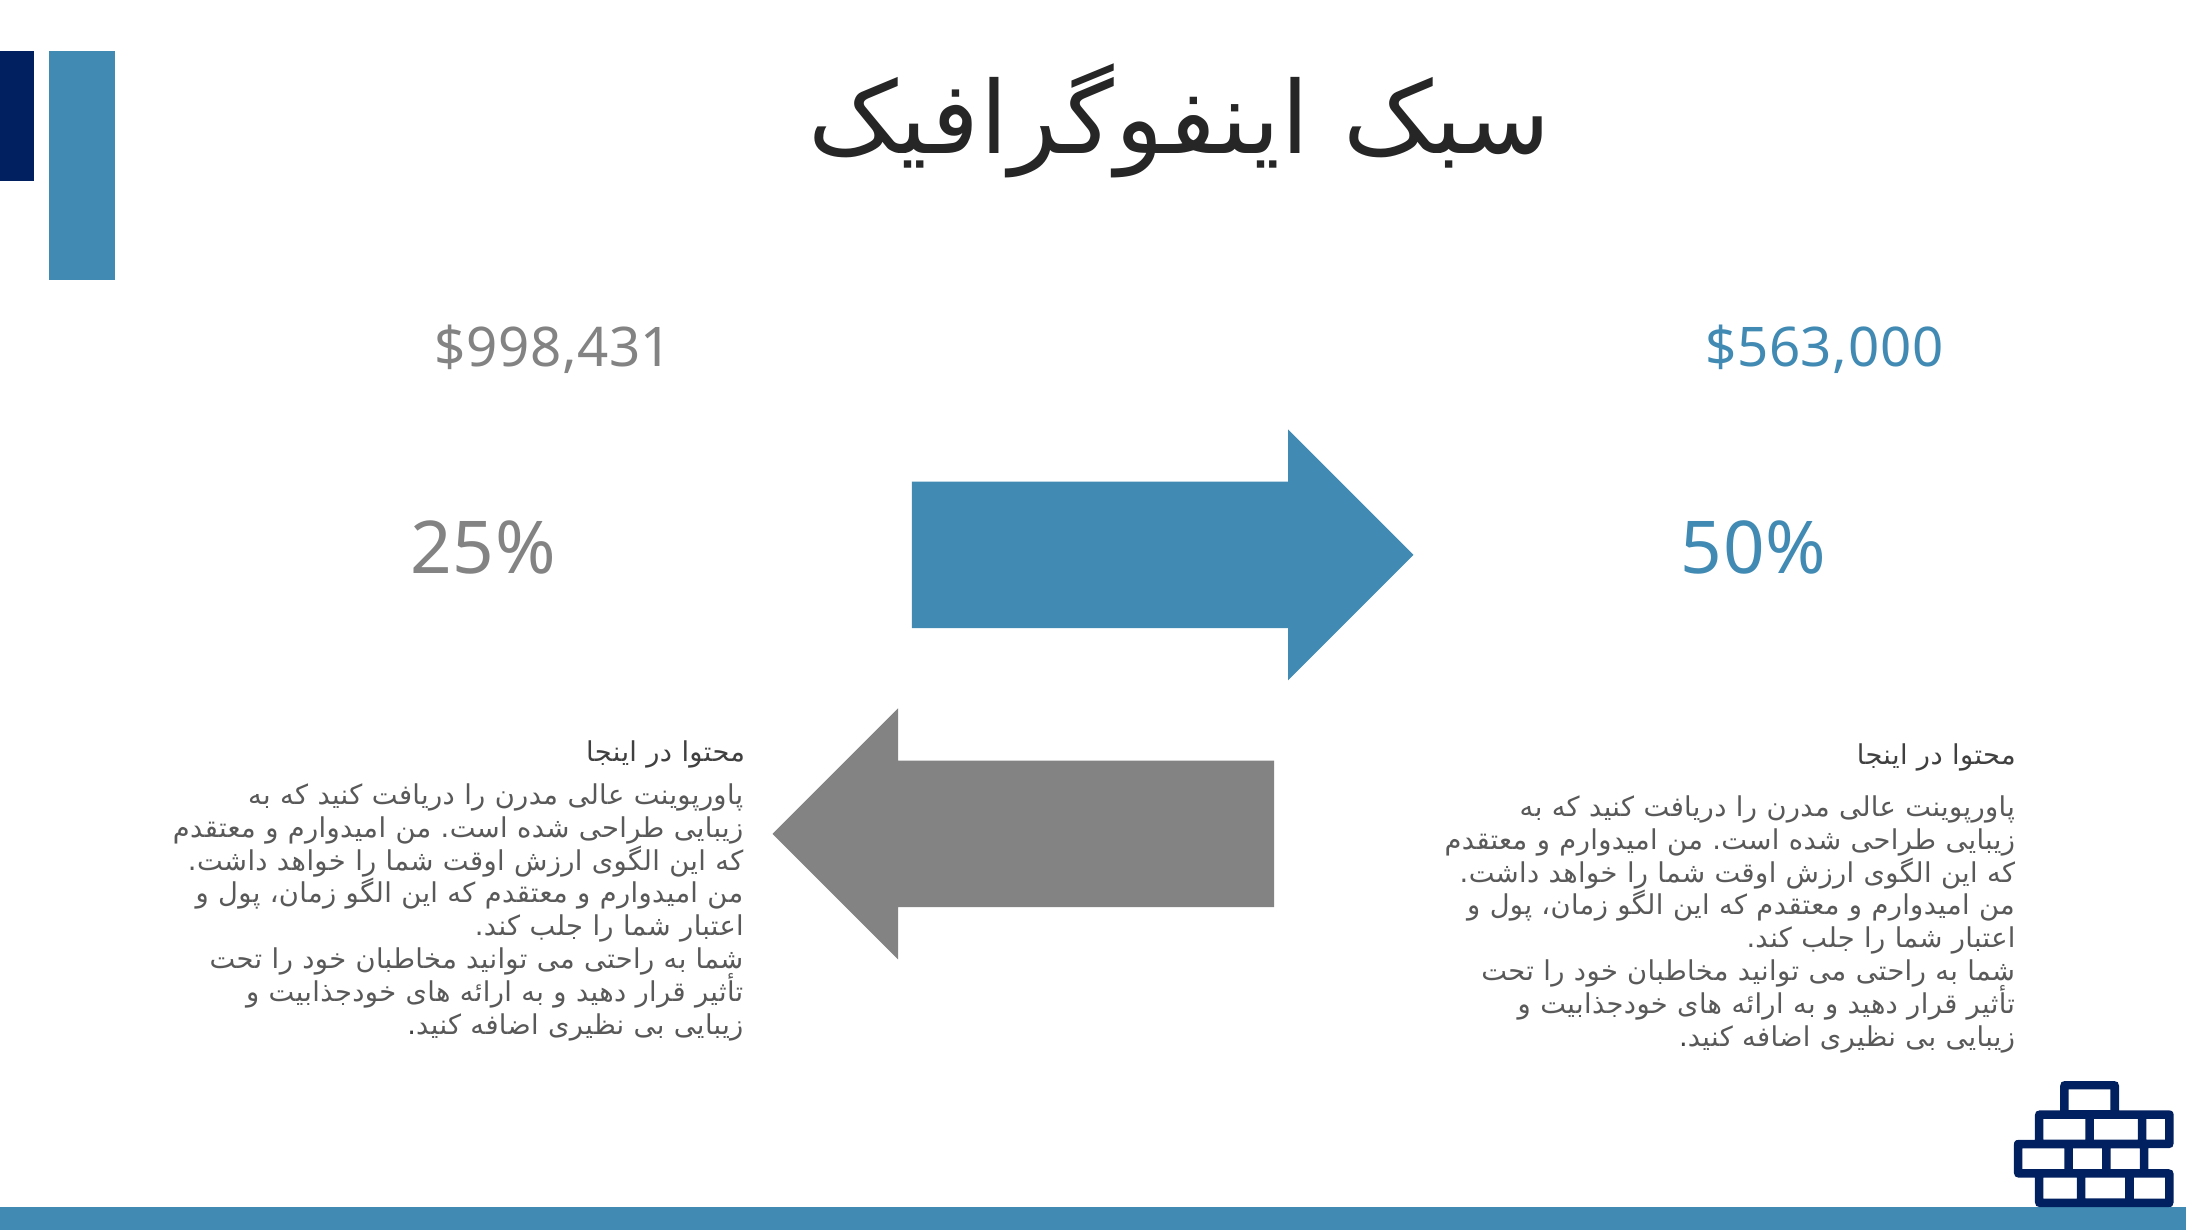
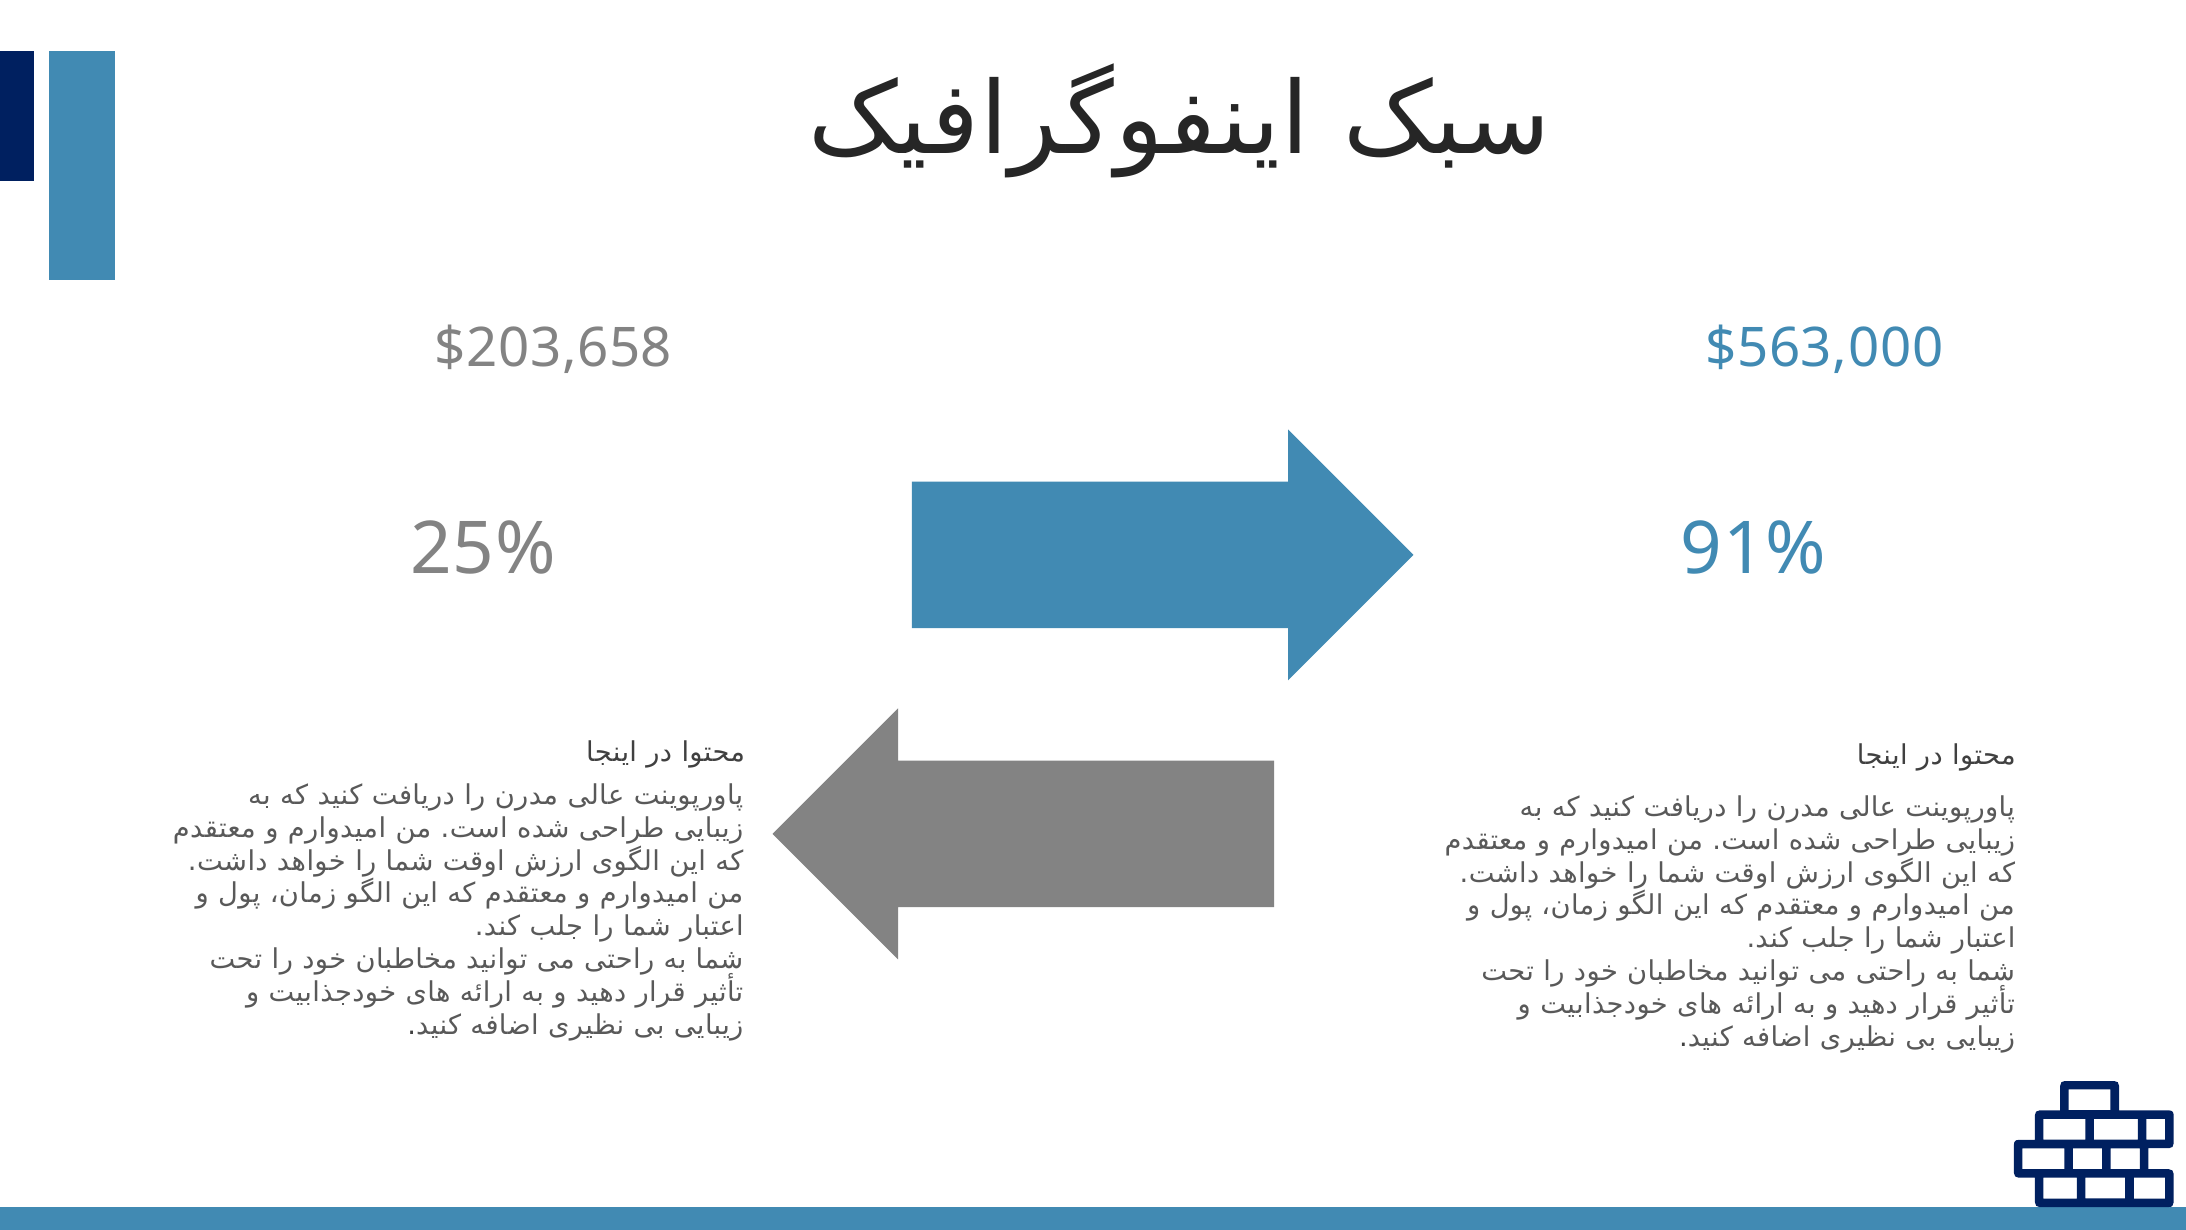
$998,431: $998,431 -> $203,658 (554, 348)
50%: 50% -> 91% (1753, 549)
